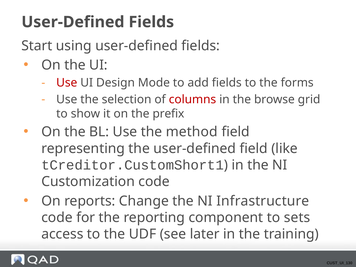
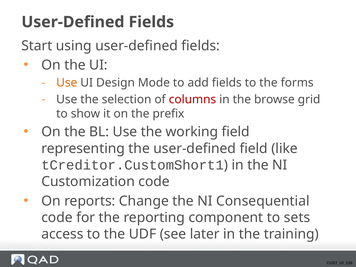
Use colour: red -> orange (67, 83)
method: method -> working (192, 132)
Infrastructure: Infrastructure -> Consequential (263, 201)
